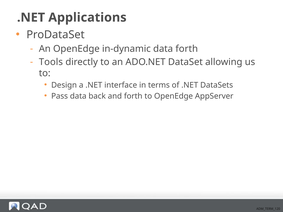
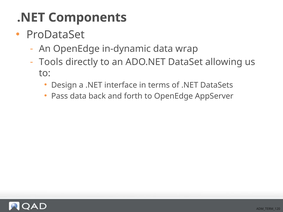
Applications: Applications -> Components (88, 17)
data forth: forth -> wrap (187, 49)
